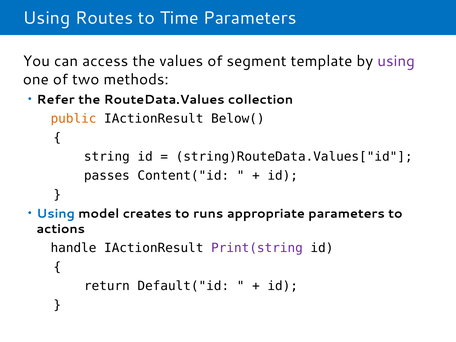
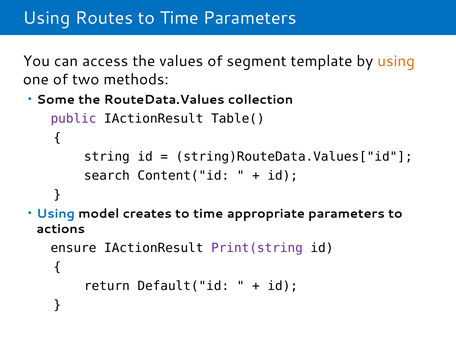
using colour: purple -> orange (396, 61)
Refer: Refer -> Some (56, 100)
public colour: orange -> purple (74, 119)
Below(: Below( -> Table( (238, 119)
passes: passes -> search (107, 176)
runs: runs -> time (208, 214)
handle: handle -> ensure (74, 248)
